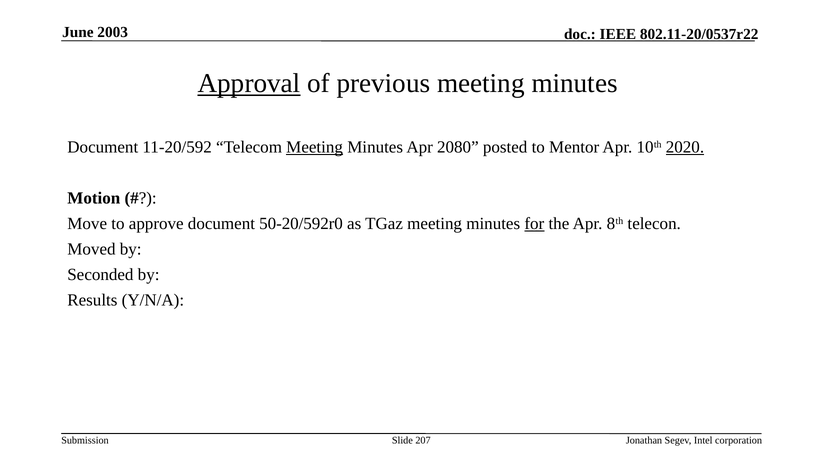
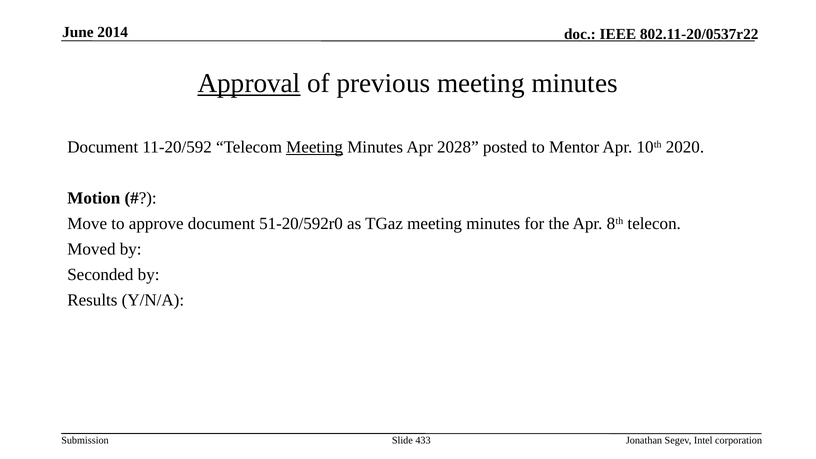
2003: 2003 -> 2014 (113, 32)
2080: 2080 -> 2028 (458, 147)
2020 underline: present -> none (685, 147)
50-20/592r0: 50-20/592r0 -> 51-20/592r0 (301, 224)
for underline: present -> none (534, 224)
207: 207 -> 433 (423, 440)
